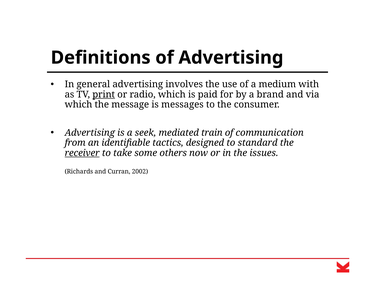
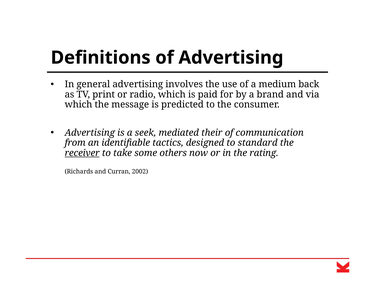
with: with -> back (309, 84)
print underline: present -> none (104, 94)
messages: messages -> predicted (182, 104)
train: train -> their (212, 132)
issues: issues -> rating (264, 153)
